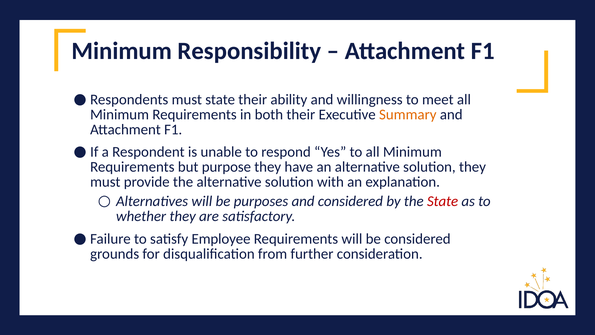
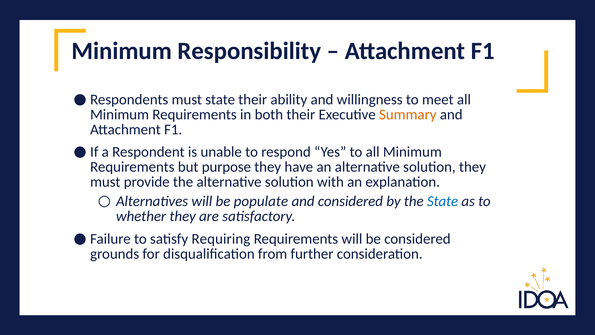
purposes: purposes -> populate (261, 201)
State colour: red -> blue (443, 201)
Employee: Employee -> Requiring (221, 239)
